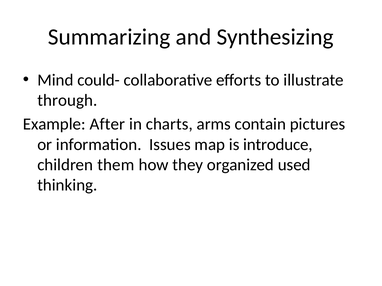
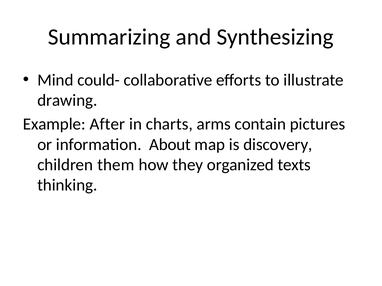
through: through -> drawing (67, 101)
Issues: Issues -> About (170, 145)
introduce: introduce -> discovery (278, 145)
used: used -> texts (294, 165)
